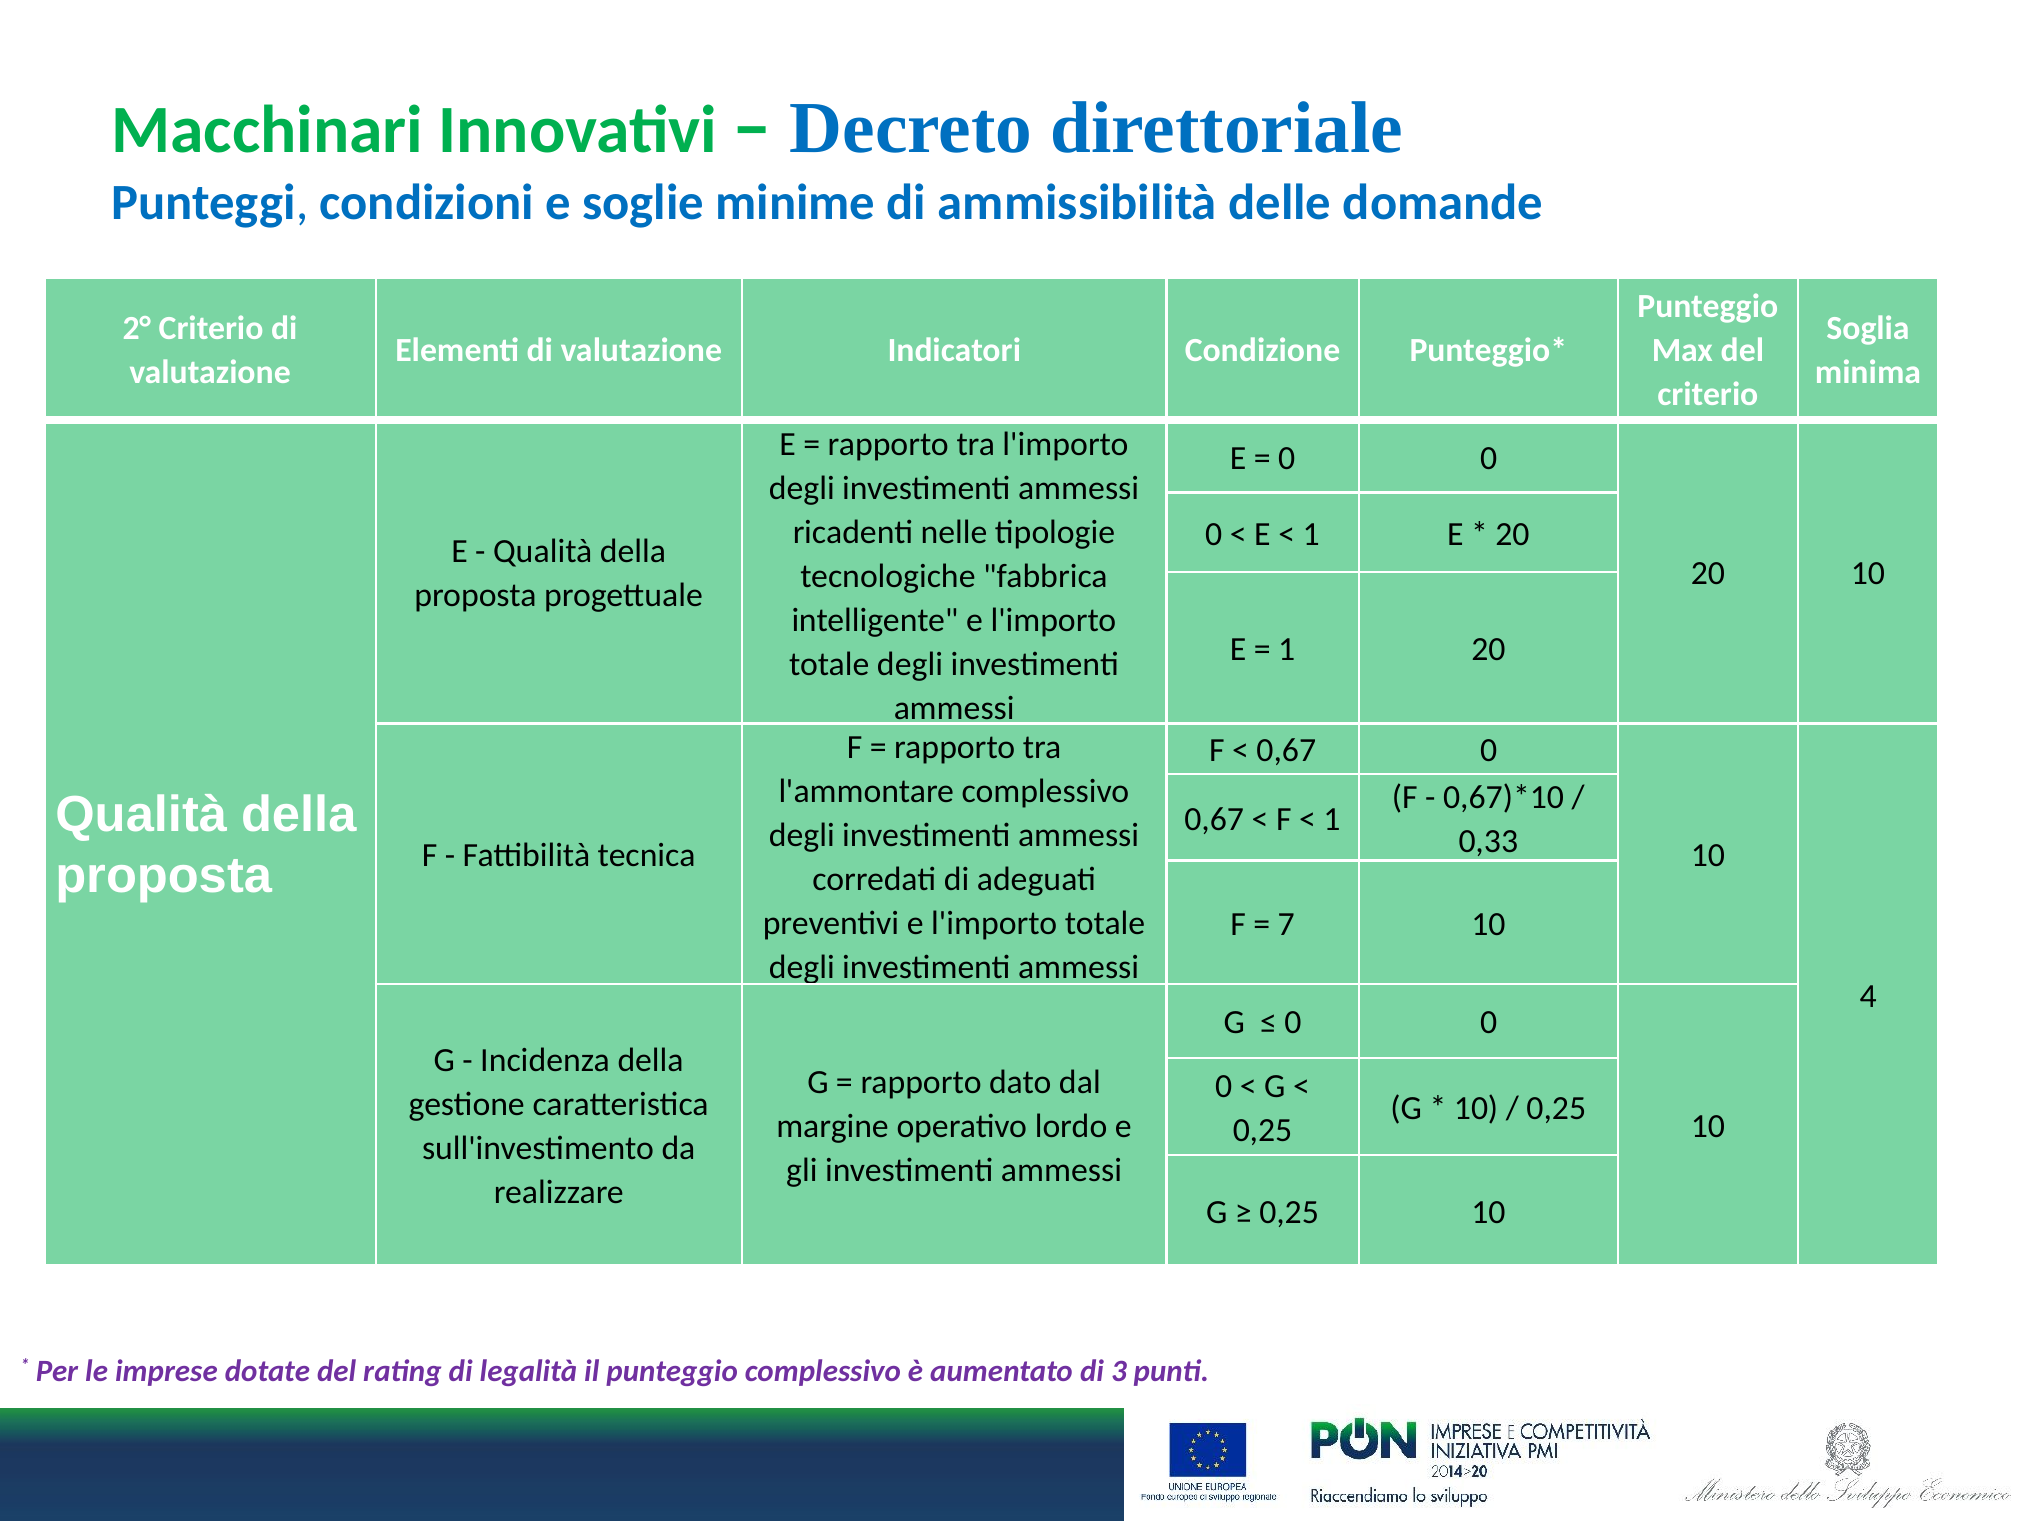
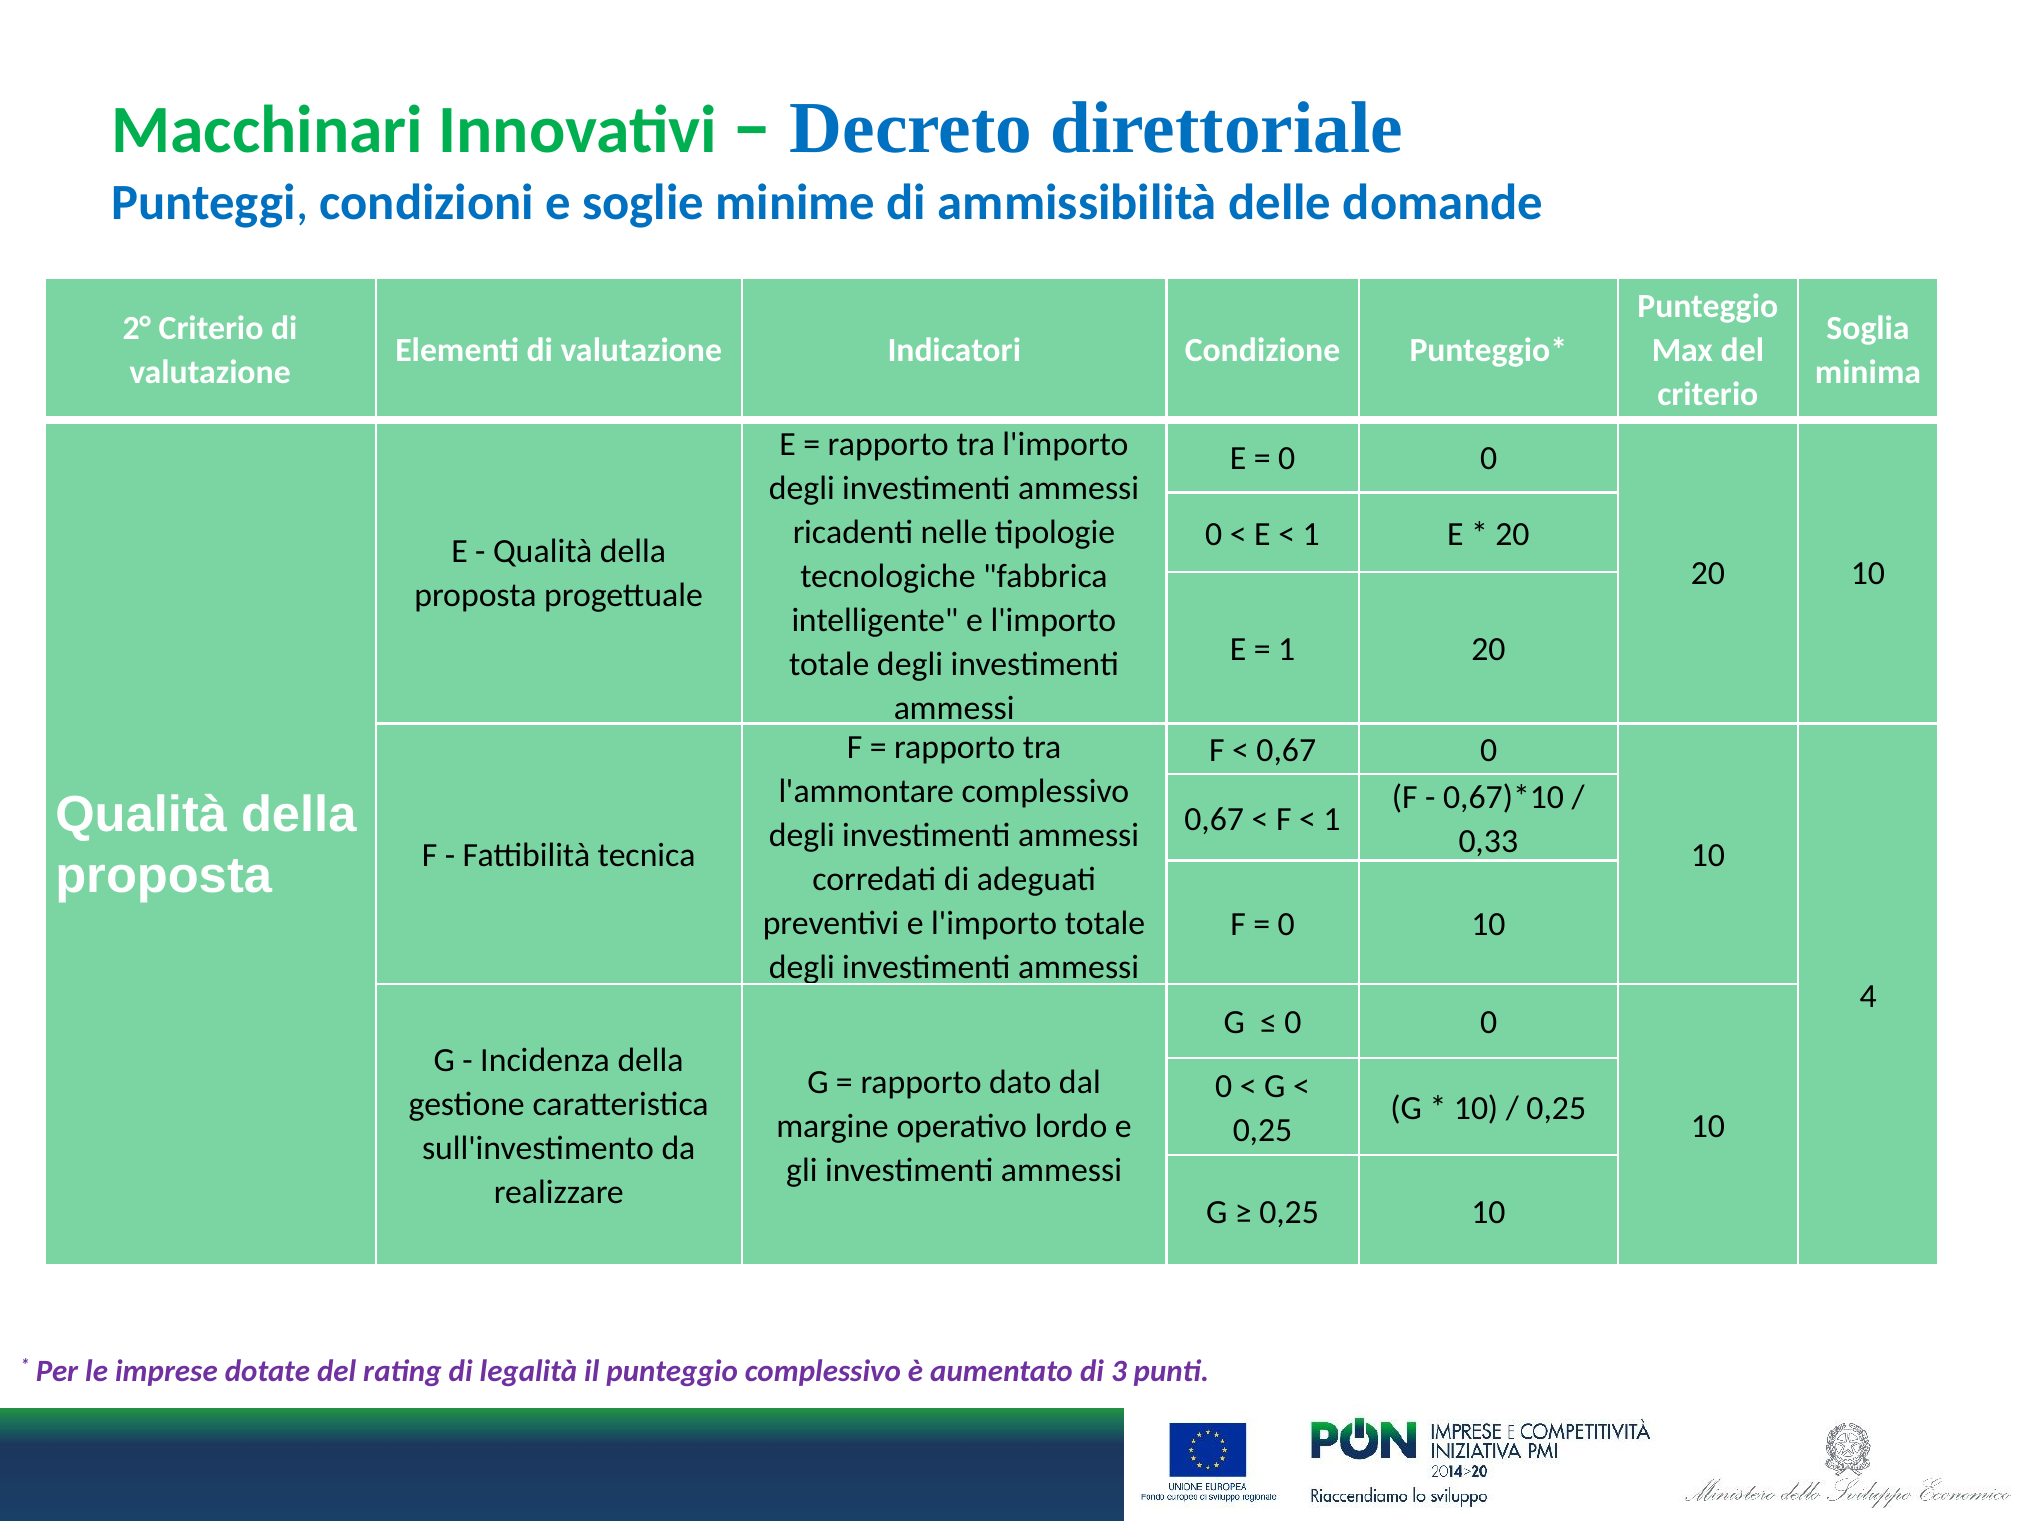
7: 7 -> 0 (1286, 924)
